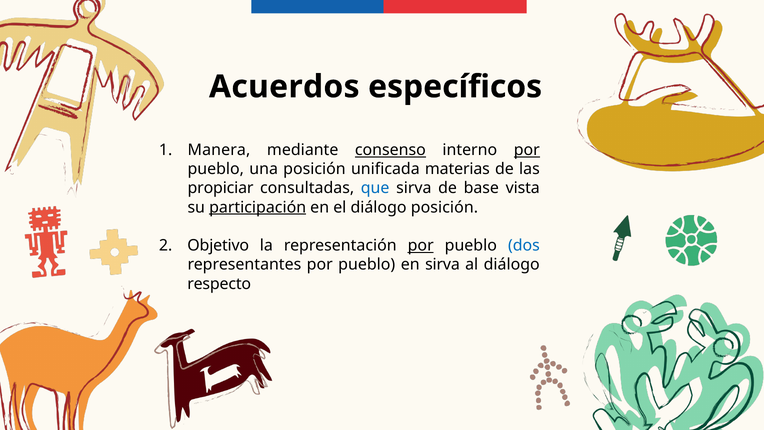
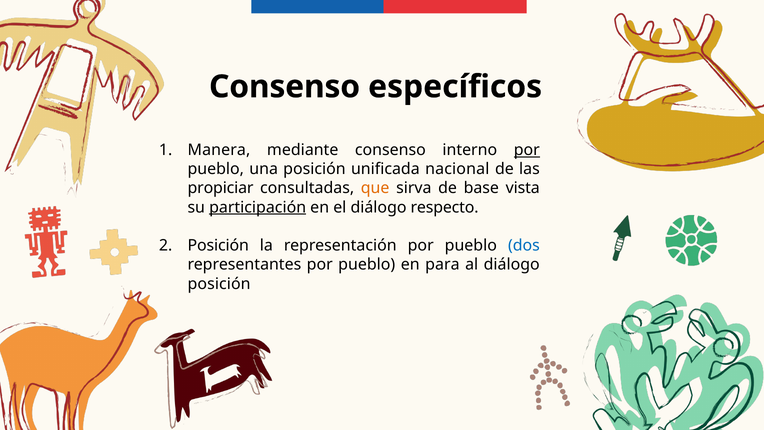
Acuerdos: Acuerdos -> Consenso (285, 87)
consenso underline: present -> none (390, 150)
materias: materias -> nacional (457, 169)
que colour: blue -> orange (375, 188)
diálogo posición: posición -> respecto (445, 207)
Objetivo: Objetivo -> Posición (218, 245)
por underline: present -> none (421, 245)
en sirva: sirva -> para (442, 264)
respecto: respecto -> posición (219, 284)
